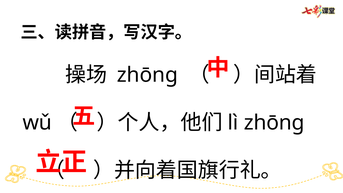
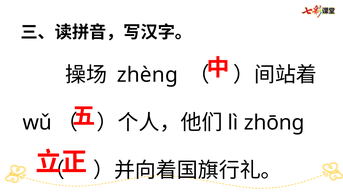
zhōng: zhōng -> zhènɡ (147, 75)
